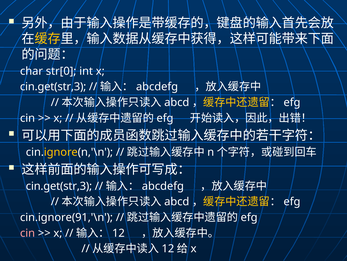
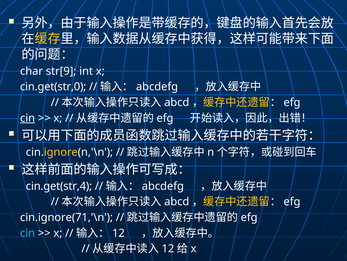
str[0: str[0 -> str[9 (61, 71)
cin.get(str,3: cin.get(str,3 -> cin.get(str,0 (53, 87)
cin underline: none -> present (28, 118)
cin.get(str,3: cin.get(str,3 -> cin.get(str,4 (59, 186)
cin.ignore(91,'\n: cin.ignore(91,'\n -> cin.ignore(71,'\n (66, 217)
cin colour: pink -> light blue (28, 232)
